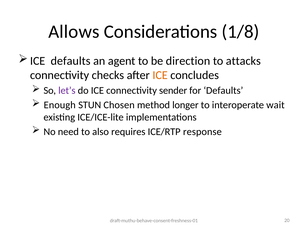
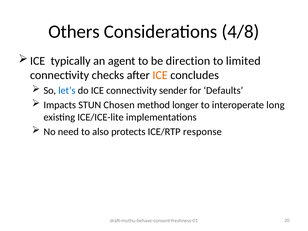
Allows: Allows -> Others (74, 32)
1/8: 1/8 -> 4/8 (240, 32)
ICE defaults: defaults -> typically (71, 61)
attacks: attacks -> limited (243, 61)
let’s colour: purple -> blue (67, 91)
Enough: Enough -> Impacts (60, 105)
wait: wait -> long (275, 105)
requires: requires -> protects (128, 132)
